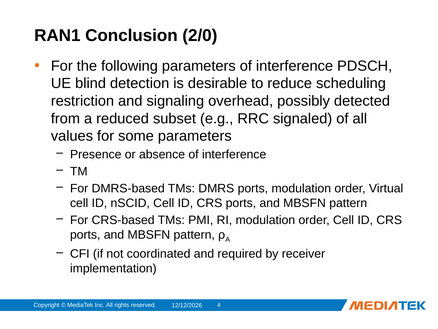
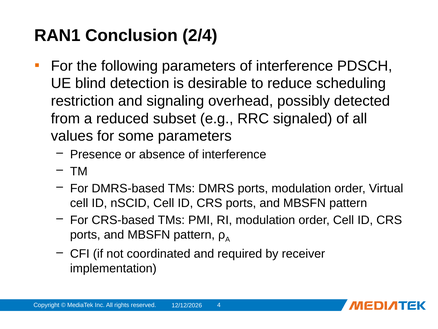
2/0: 2/0 -> 2/4 (200, 35)
